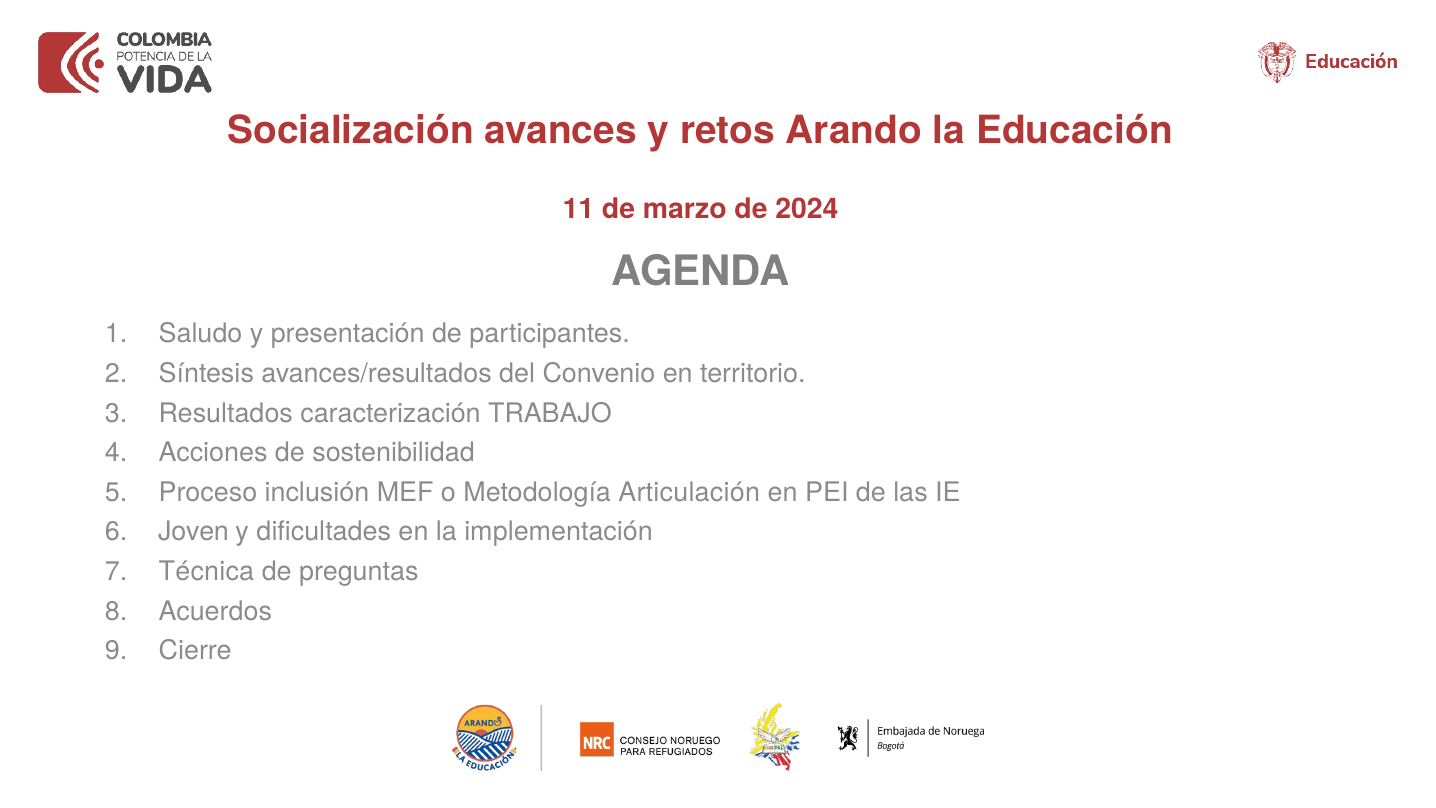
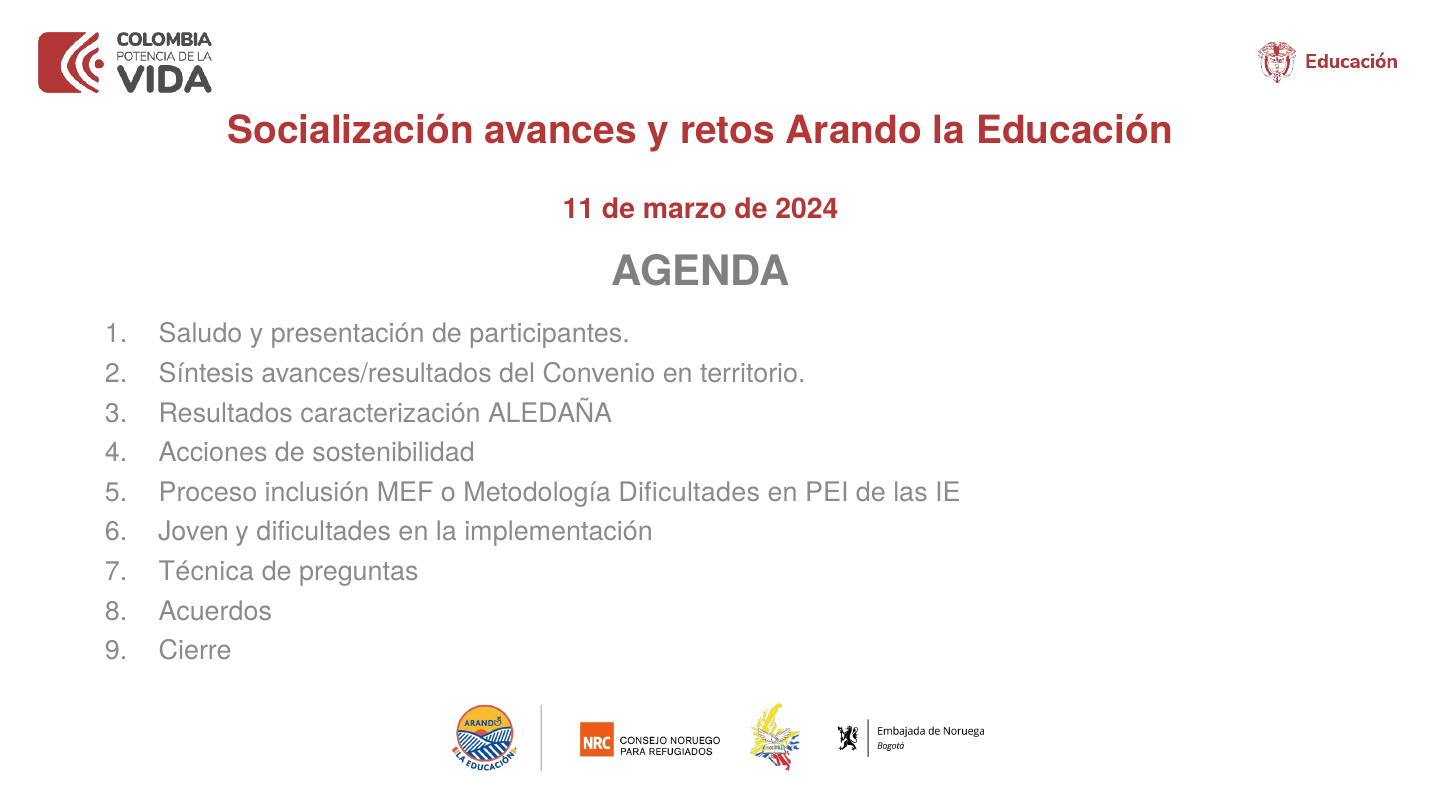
TRABAJO: TRABAJO -> ALEDAÑA (550, 413)
Metodología Articulación: Articulación -> Dificultades (689, 492)
